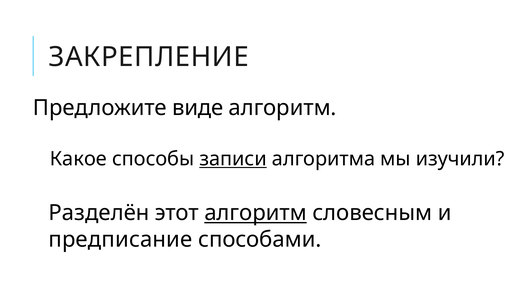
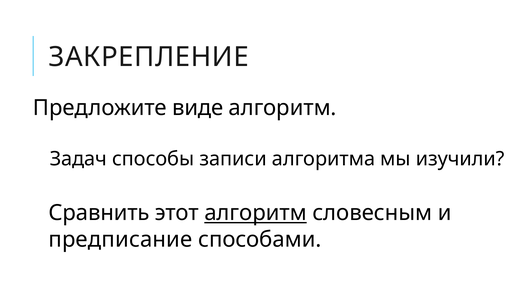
Какое: Какое -> Задач (78, 159)
записи underline: present -> none (233, 159)
Разделён: Разделён -> Сравнить (99, 213)
